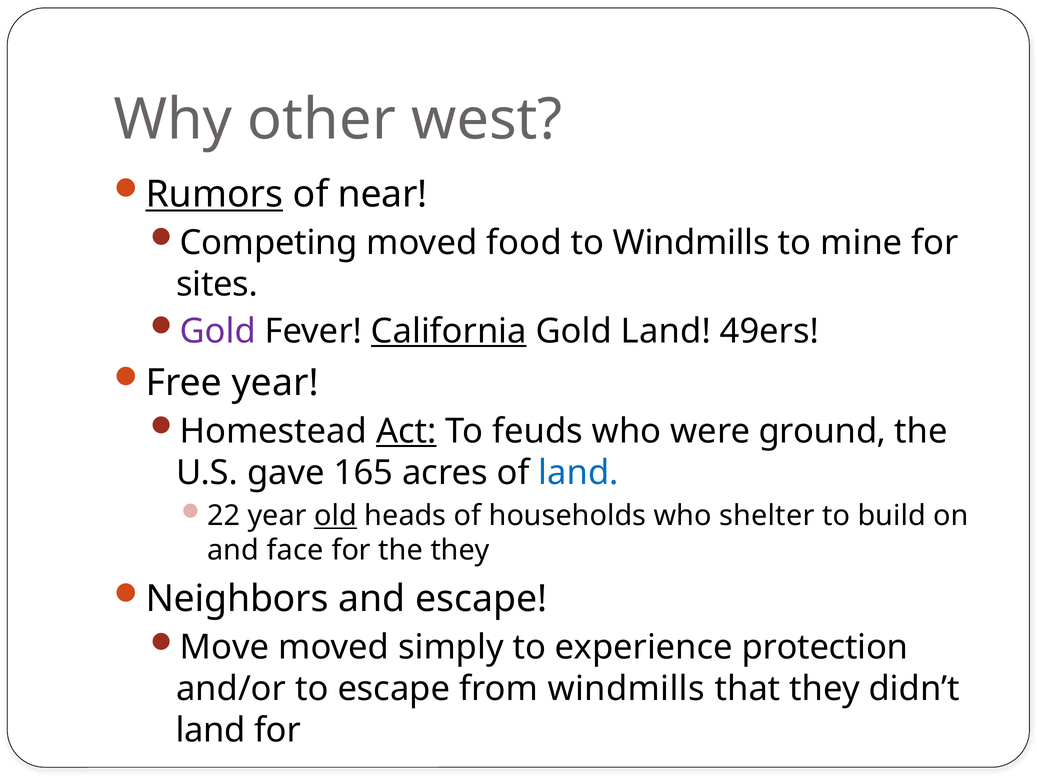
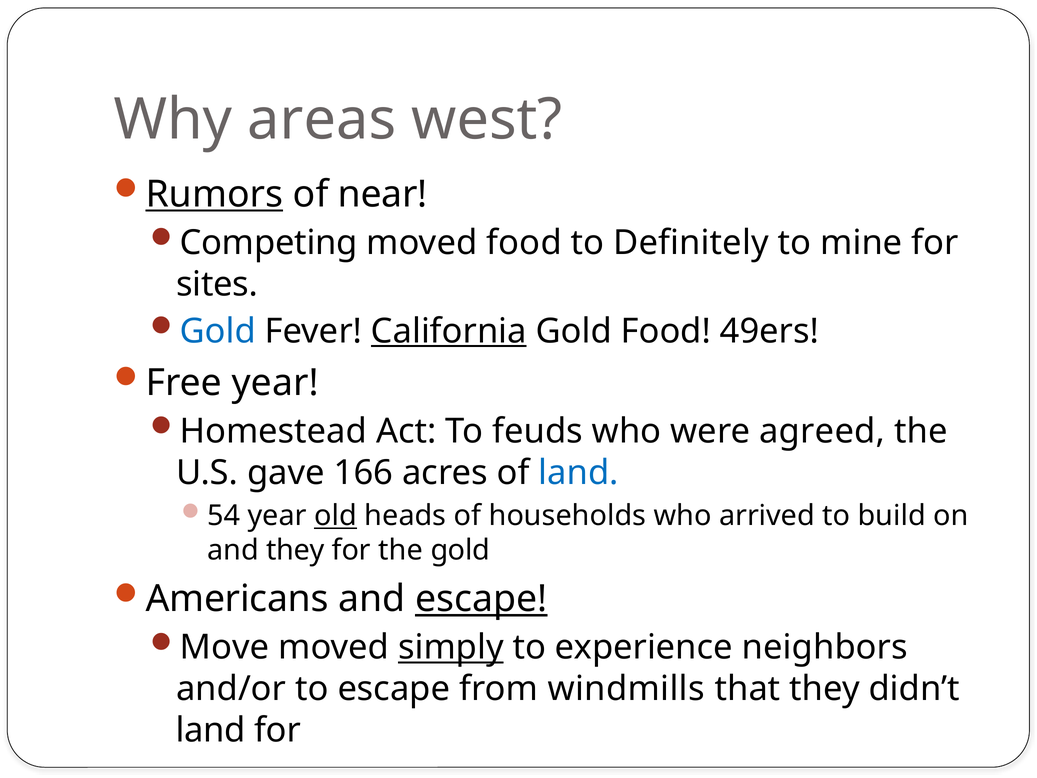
other: other -> areas (322, 120)
to Windmills: Windmills -> Definitely (691, 243)
Gold colour: purple -> blue (218, 331)
Gold Land: Land -> Food (666, 331)
Act underline: present -> none (406, 431)
ground: ground -> agreed (822, 431)
165: 165 -> 166 (363, 473)
22: 22 -> 54 (224, 516)
shelter: shelter -> arrived (767, 516)
and face: face -> they (295, 550)
the they: they -> gold (460, 550)
Neighbors: Neighbors -> Americans (237, 599)
escape underline: none -> present (481, 599)
simply underline: none -> present (451, 647)
protection: protection -> neighbors (825, 647)
